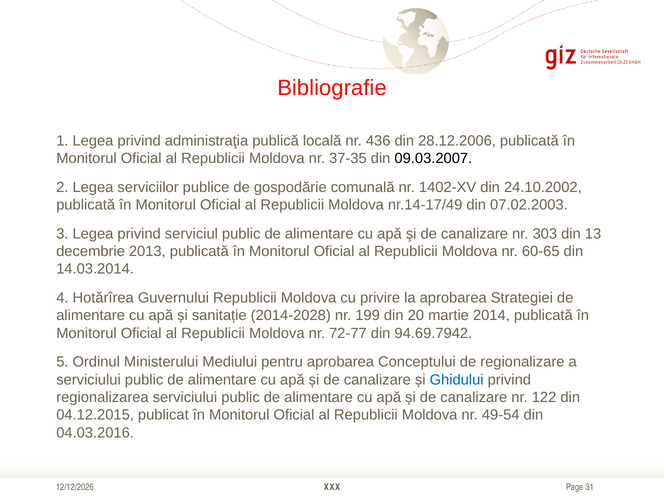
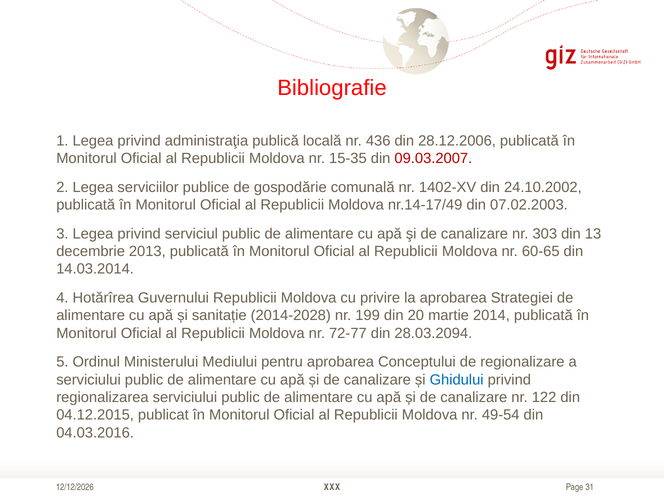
37-35: 37-35 -> 15-35 (348, 158)
09.03.2007 colour: black -> red (433, 158)
94.69.7942: 94.69.7942 -> 28.03.2094 (433, 333)
